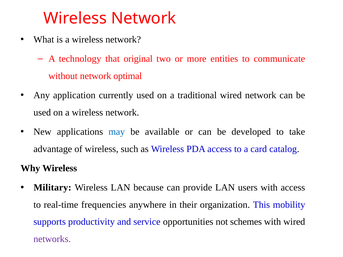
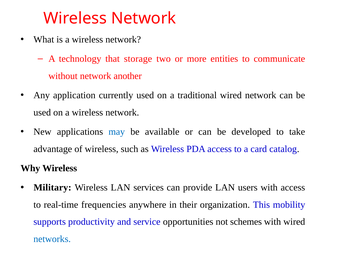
original: original -> storage (138, 59)
optimal: optimal -> another (128, 76)
because: because -> services (149, 188)
networks colour: purple -> blue (52, 239)
